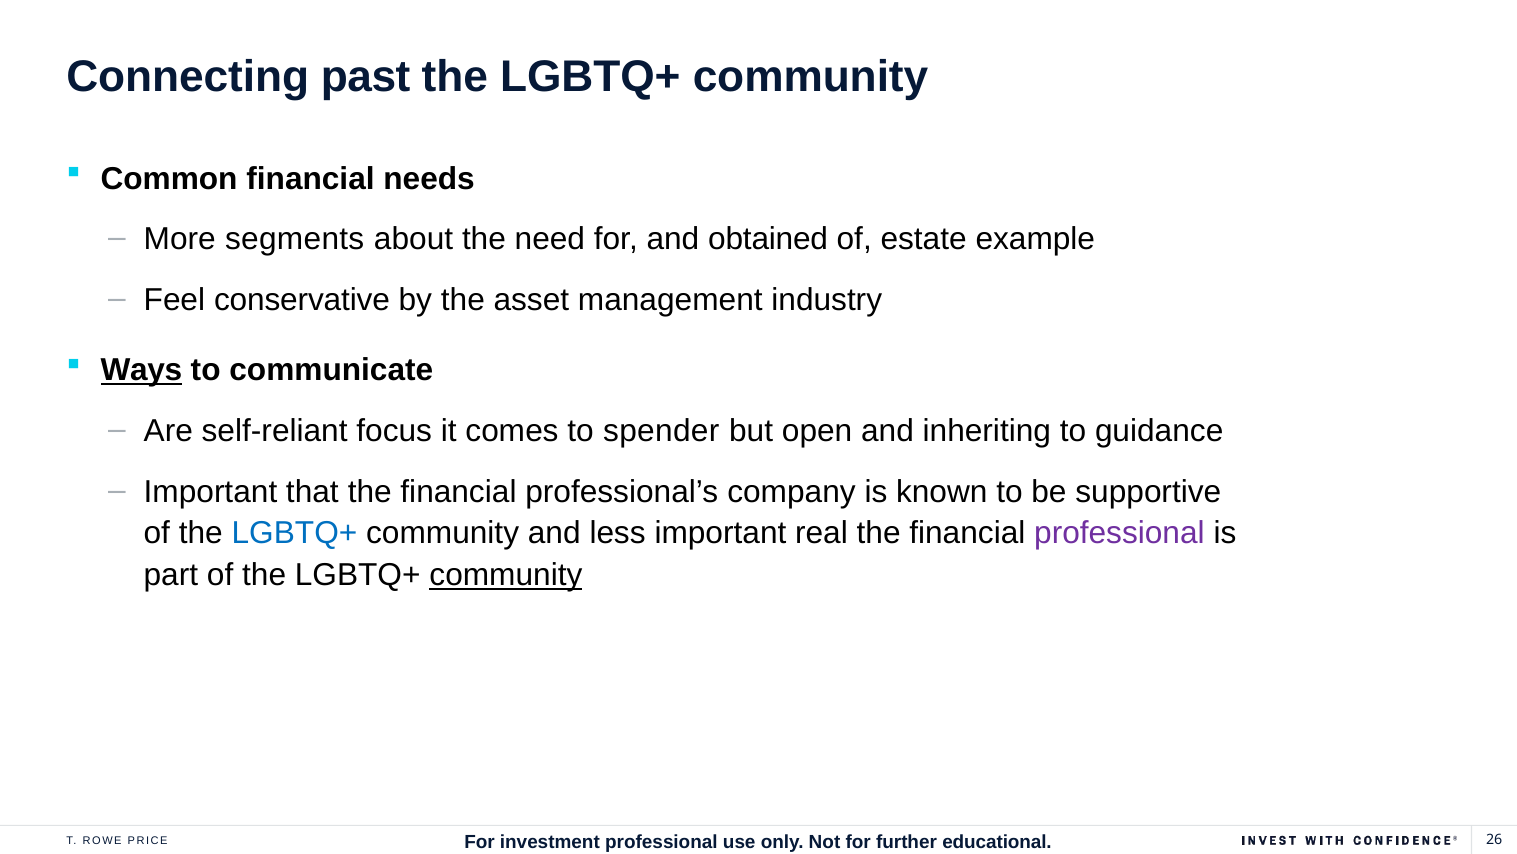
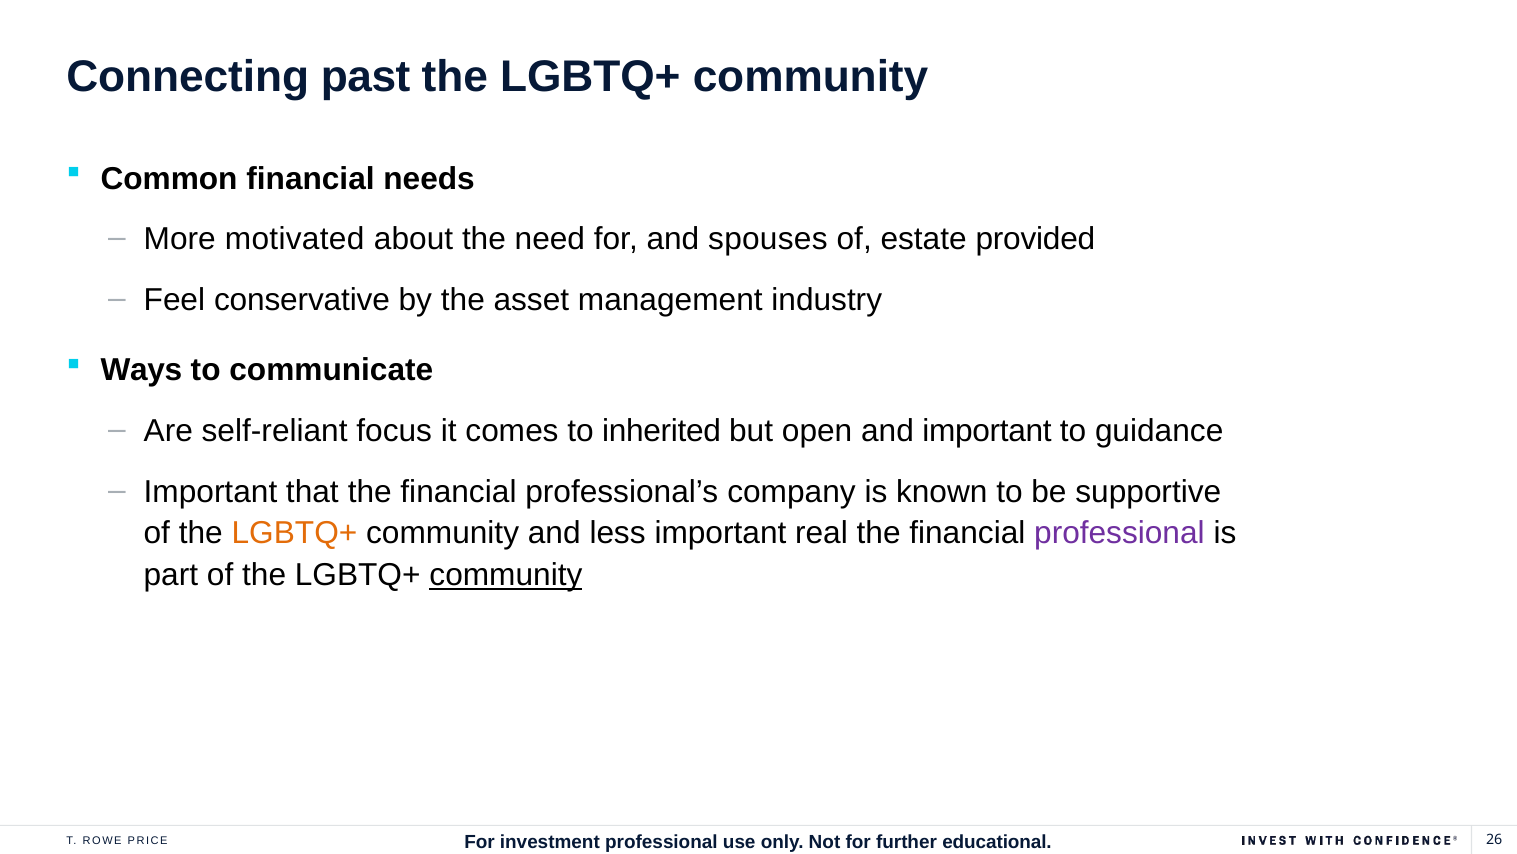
segments: segments -> motivated (295, 239)
obtained: obtained -> spouses (768, 239)
example: example -> provided (1035, 239)
Ways underline: present -> none (141, 370)
spender: spender -> inherited (662, 431)
and inheriting: inheriting -> important (987, 431)
LGBTQ+ colour: blue -> orange (294, 533)
